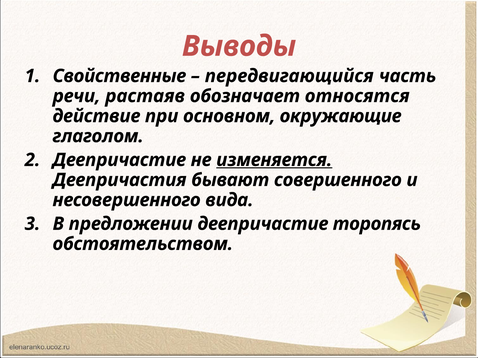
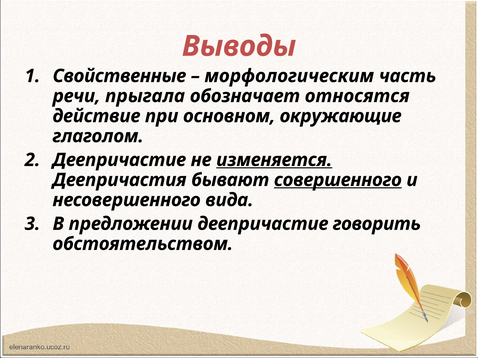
передвигающийся: передвигающийся -> морфологическим (289, 76)
растаяв: растаяв -> прыгала (145, 96)
совершенного underline: none -> present (338, 180)
торопясь: торопясь -> говорить (377, 224)
